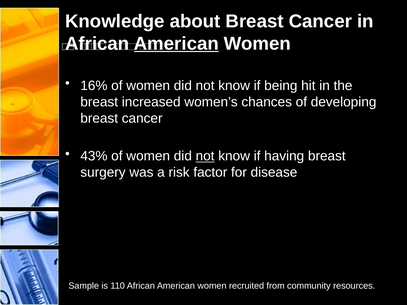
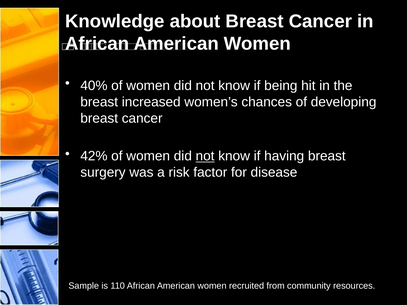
American underline: present -> none (176, 44)
16%: 16% -> 40% (94, 86)
43%: 43% -> 42% (94, 156)
